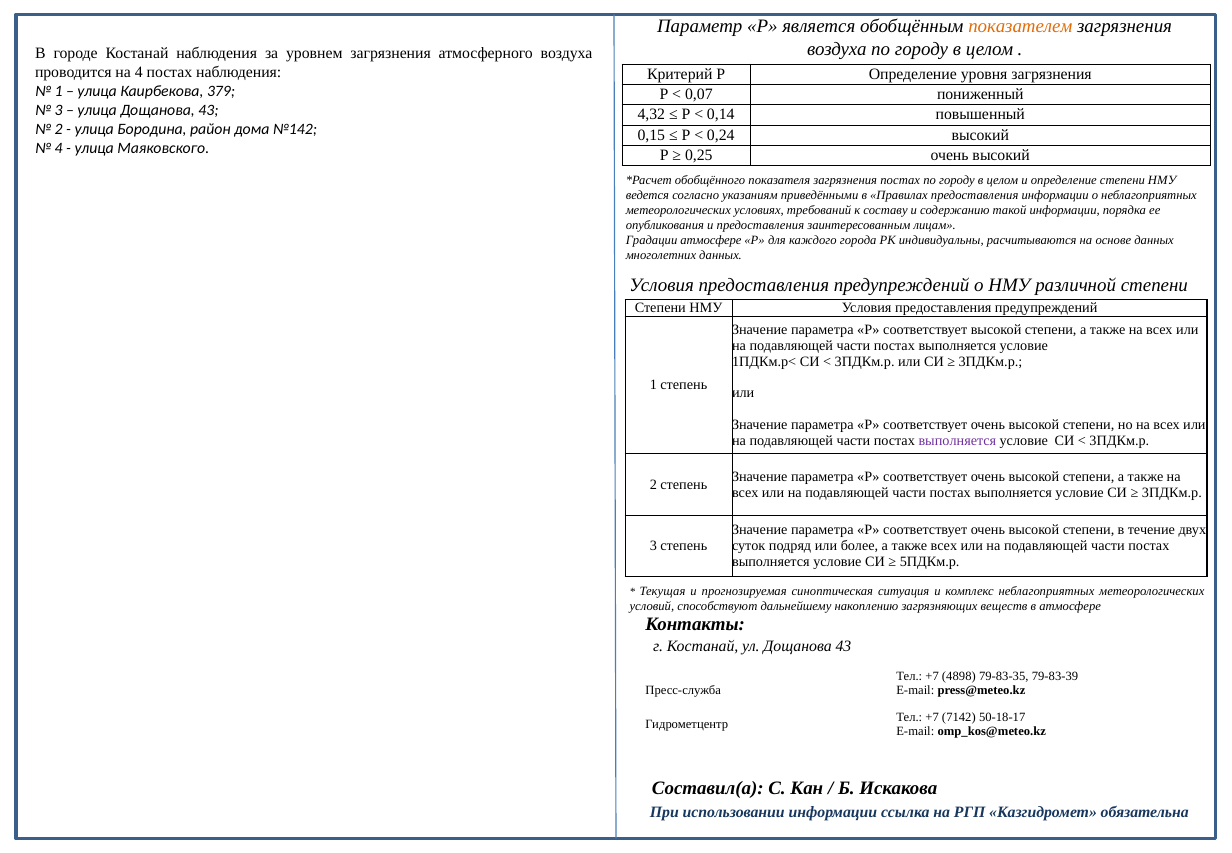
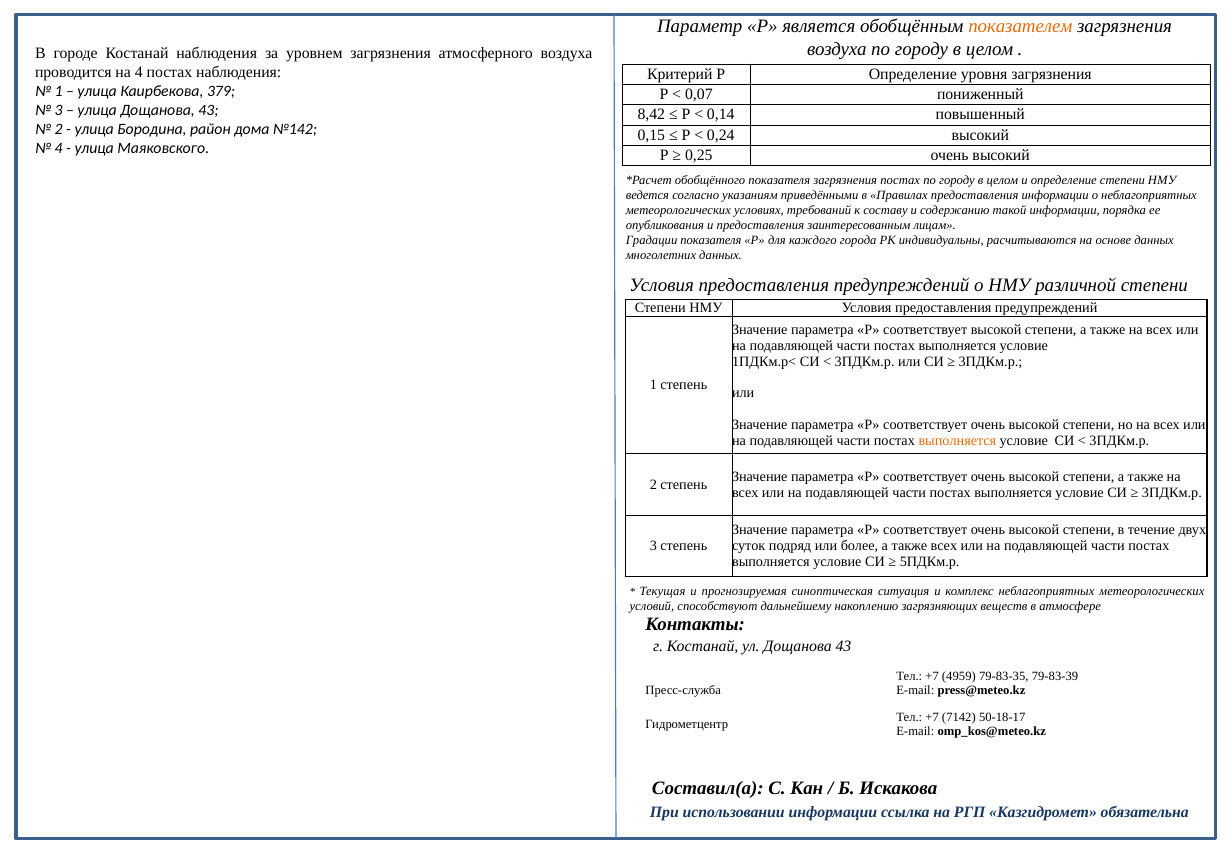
4,32: 4,32 -> 8,42 (651, 115)
Градации атмосфере: атмосфере -> показателя (711, 241)
выполняется colour: purple -> orange (957, 440)
4898: 4898 -> 4959 (959, 676)
